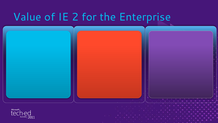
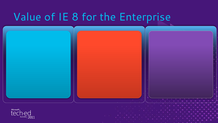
2: 2 -> 8 (75, 17)
